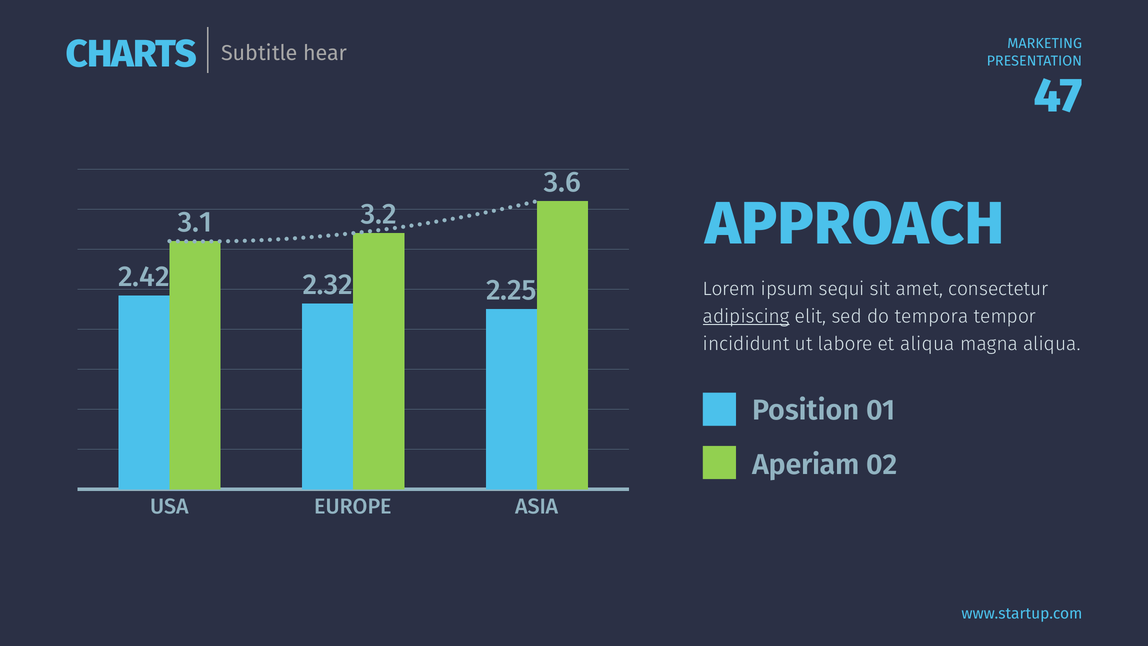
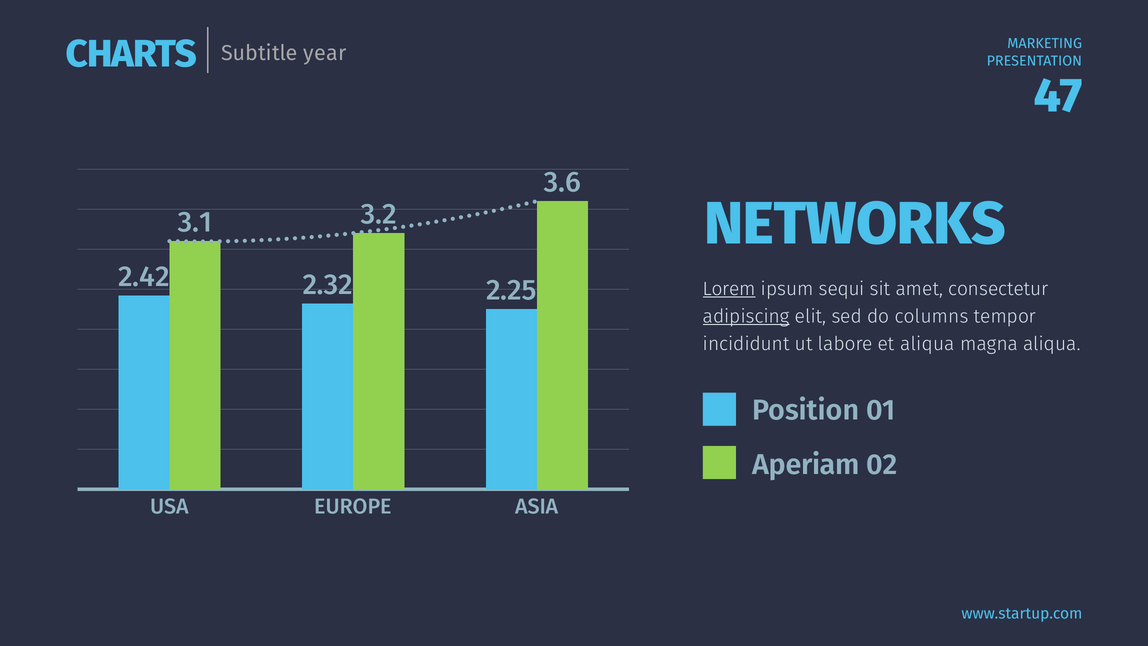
hear: hear -> year (325, 53)
APPROACH: APPROACH -> NETWORKS (855, 224)
Lorem underline: none -> present (729, 289)
tempora: tempora -> columns (932, 316)
